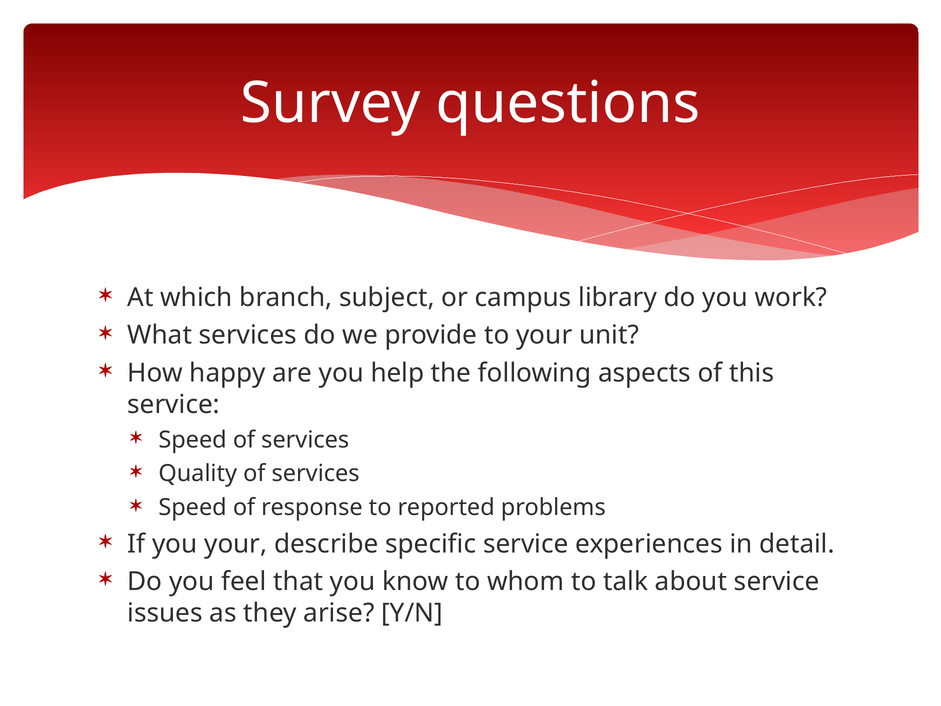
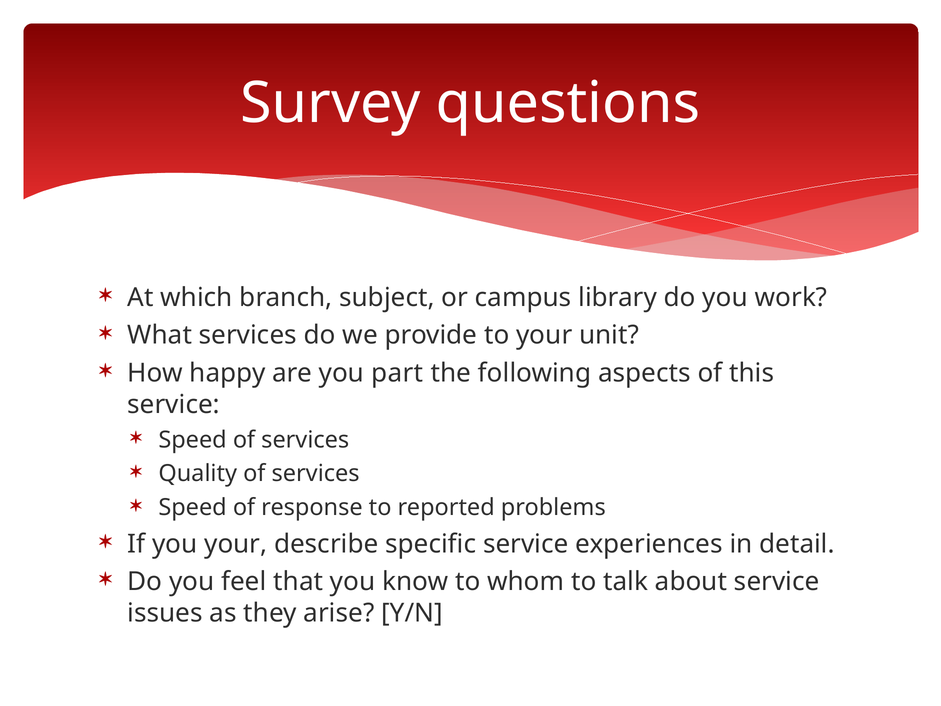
help: help -> part (397, 373)
